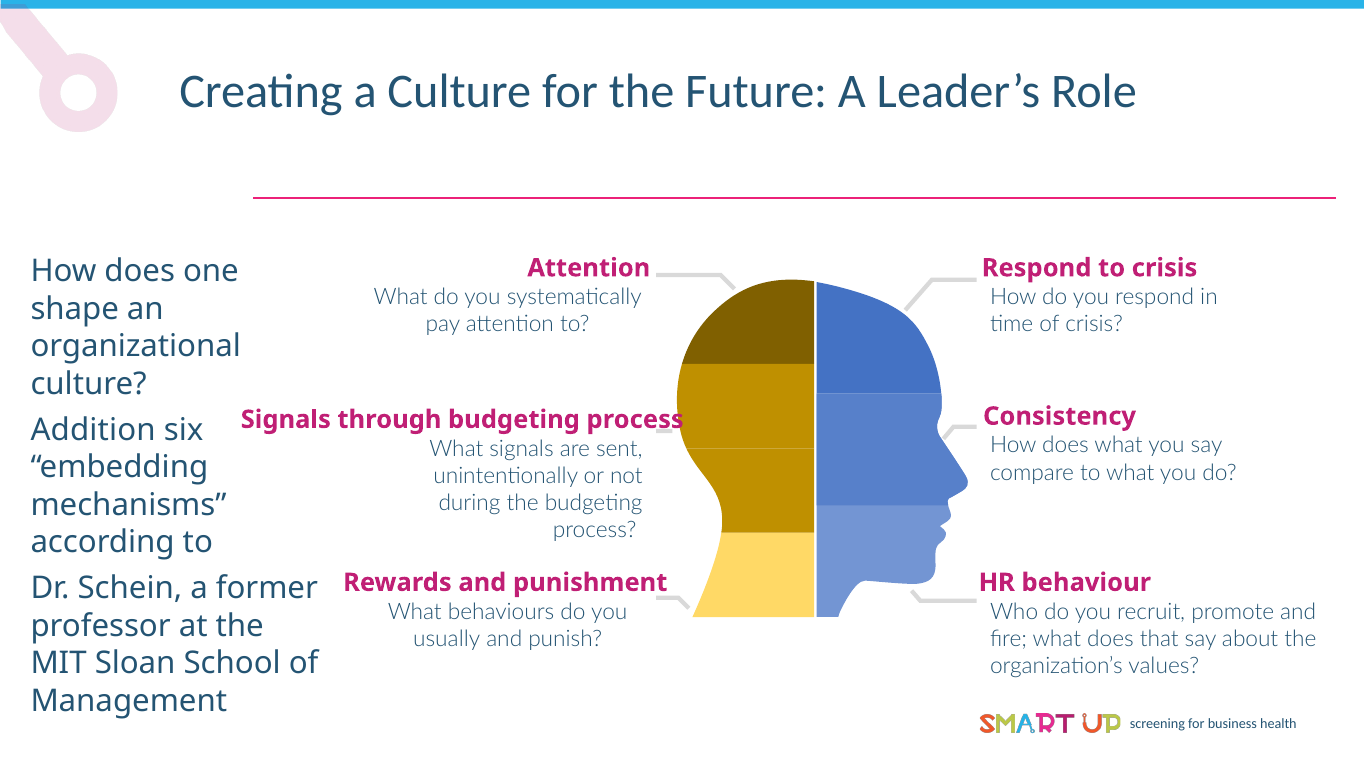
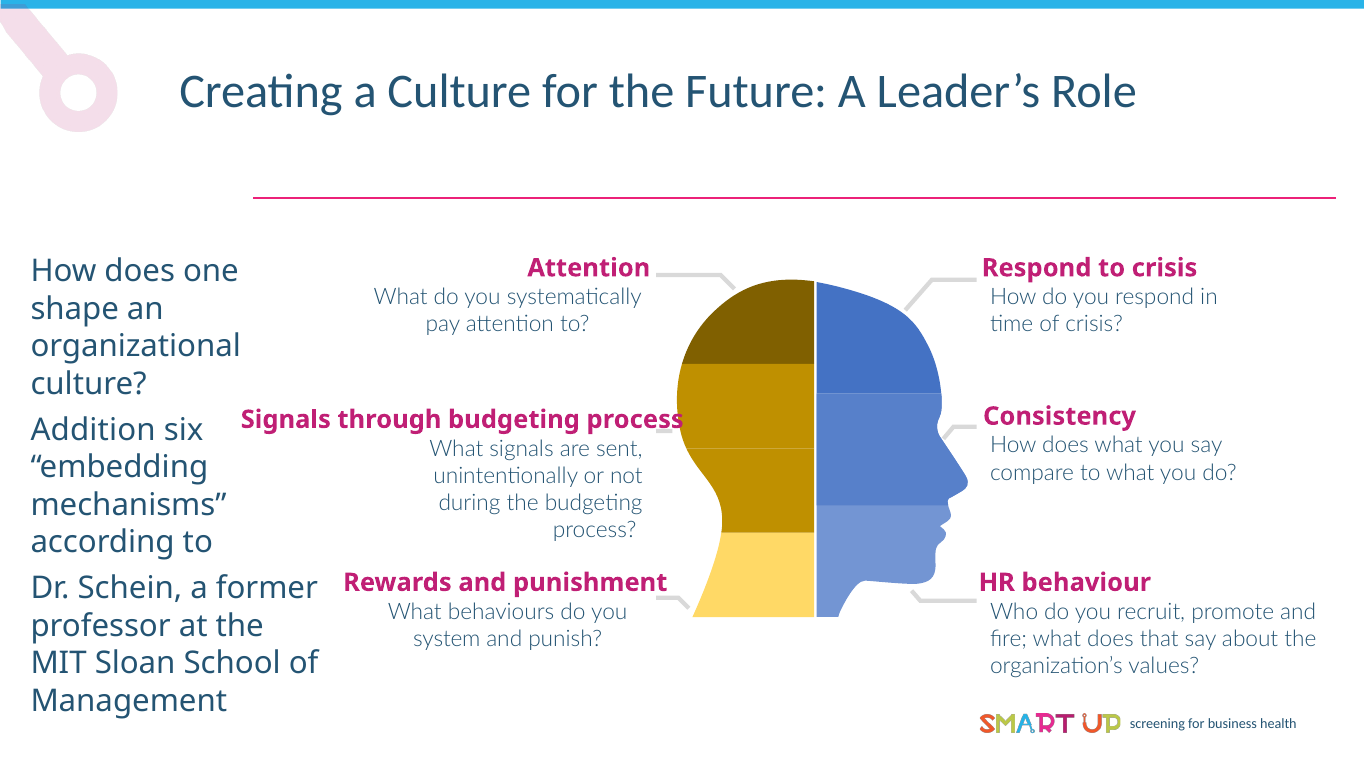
usually: usually -> system (447, 639)
